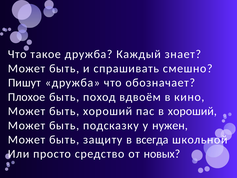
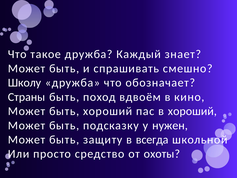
Пишут: Пишут -> Школу (25, 83)
Плохое: Плохое -> Страны (27, 97)
новых: новых -> охоты (162, 154)
